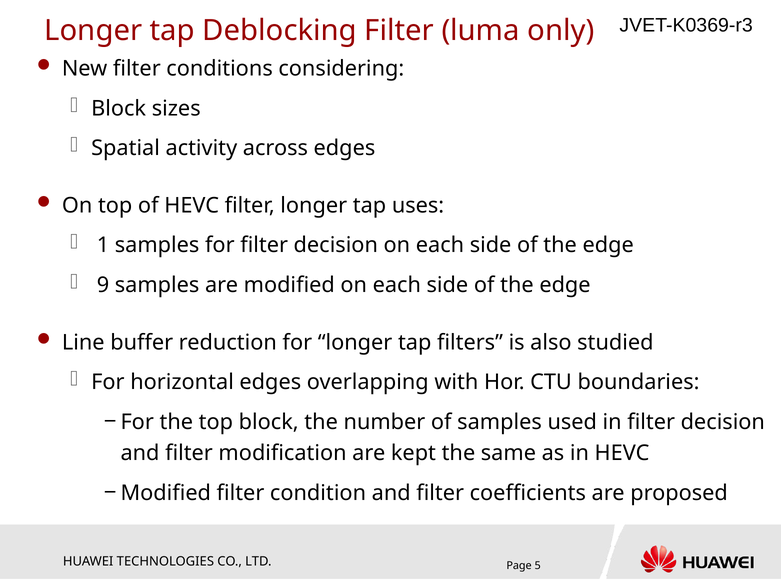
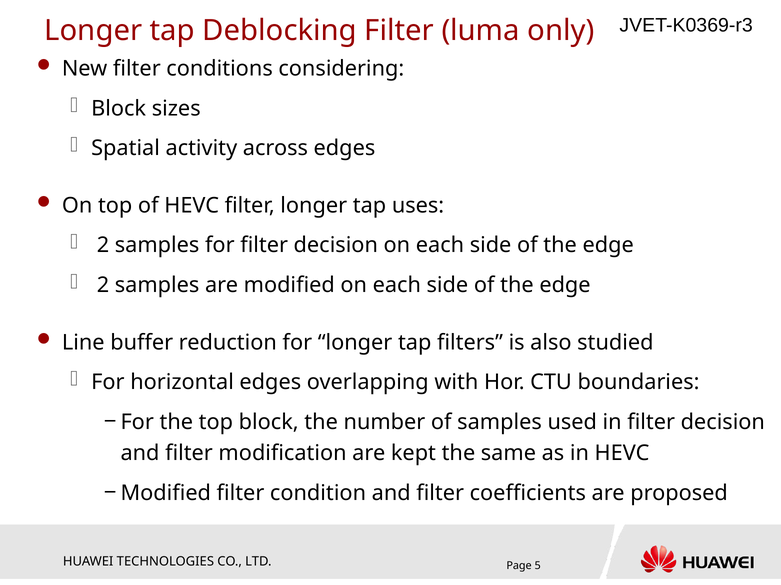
1: 1 -> 2 (103, 246)
9: 9 -> 2 (103, 286)
